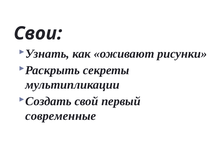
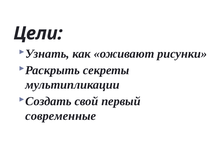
Свои: Свои -> Цели (38, 34)
